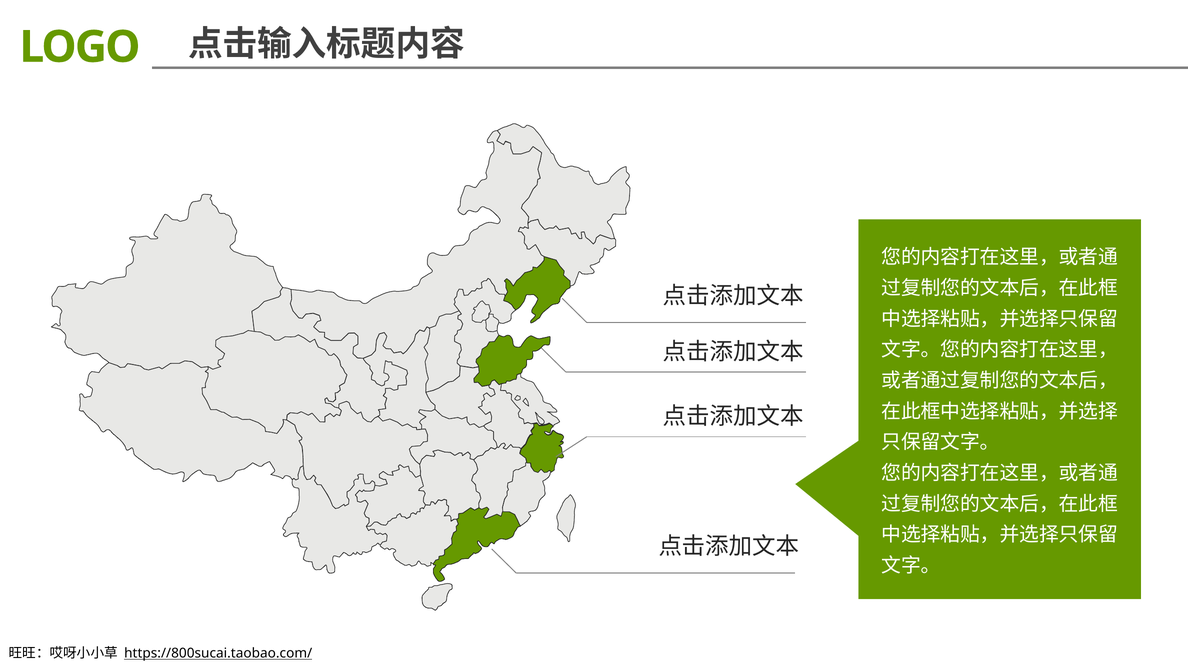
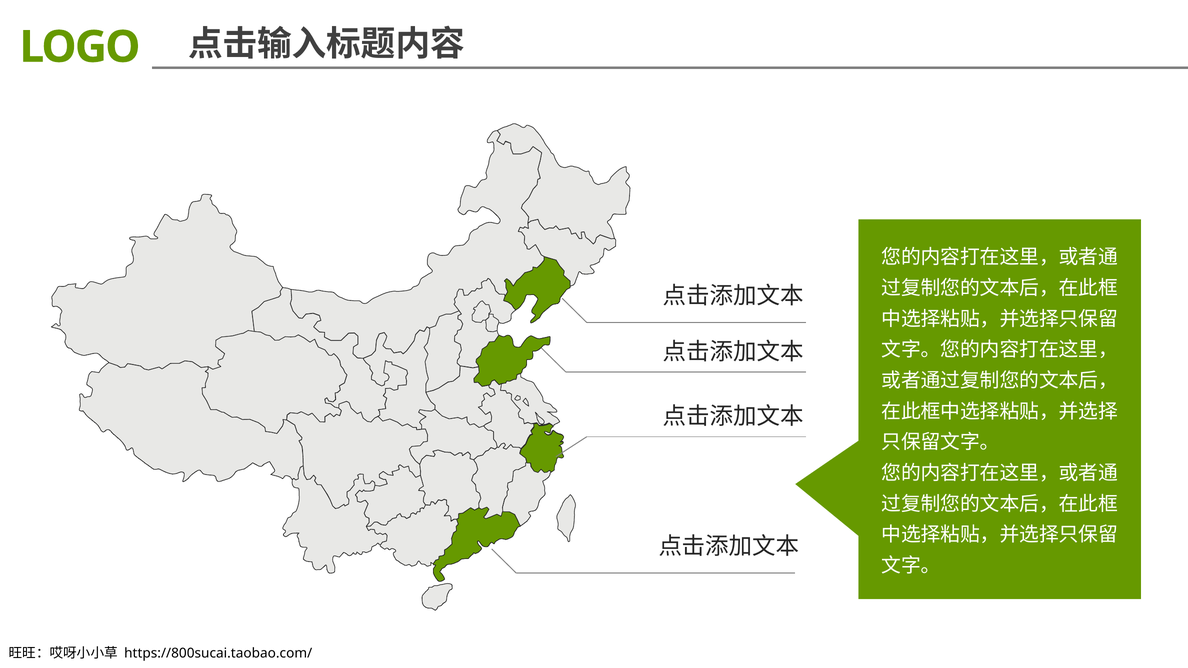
https://800sucai.taobao.com/ underline: present -> none (218, 653)
